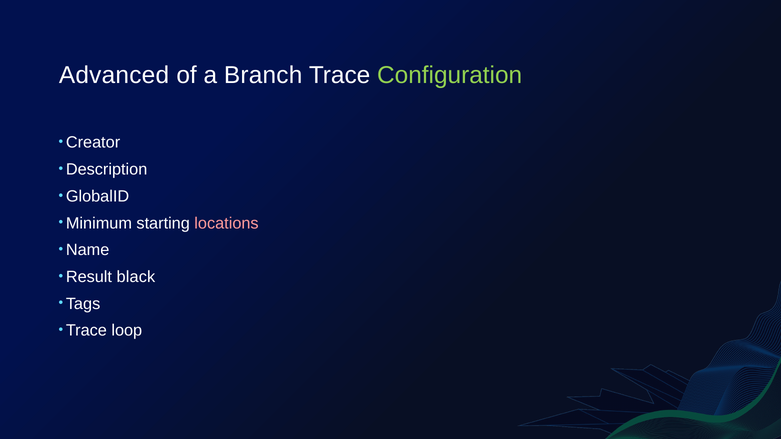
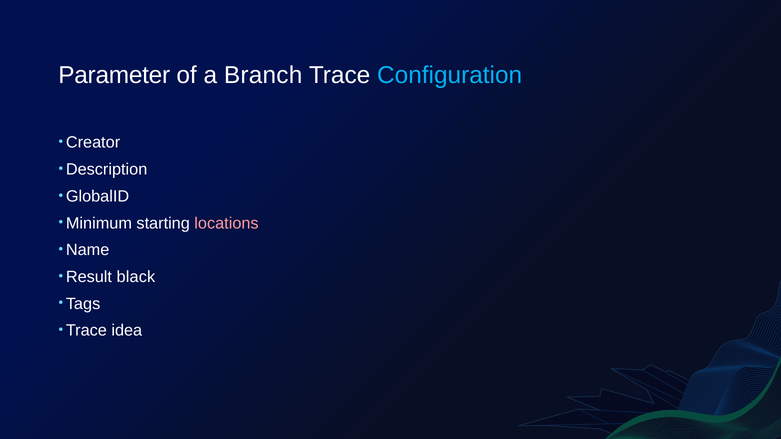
Advanced: Advanced -> Parameter (114, 75)
Configuration colour: light green -> light blue (450, 75)
loop: loop -> idea (127, 331)
